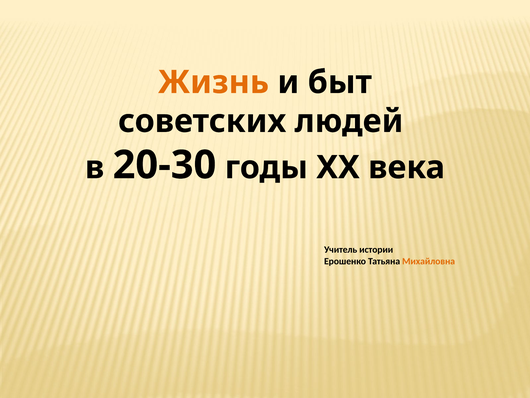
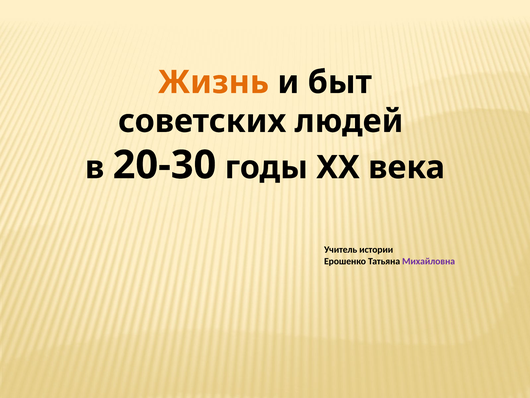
Михайловна colour: orange -> purple (429, 261)
